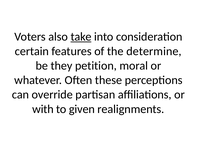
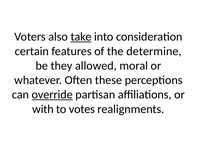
petition: petition -> allowed (96, 66)
override underline: none -> present (52, 94)
given: given -> votes (82, 109)
